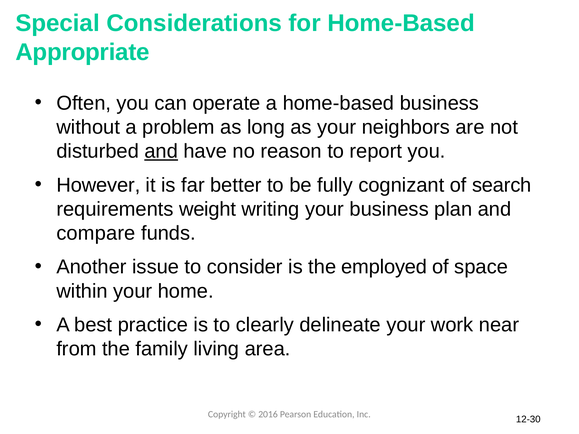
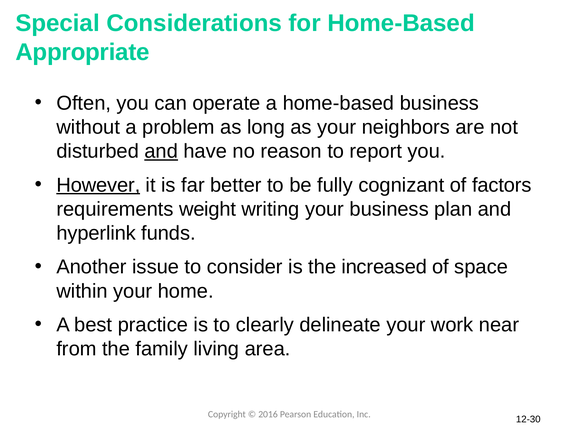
However underline: none -> present (98, 185)
search: search -> factors (502, 185)
compare: compare -> hyperlink (96, 233)
employed: employed -> increased (384, 267)
